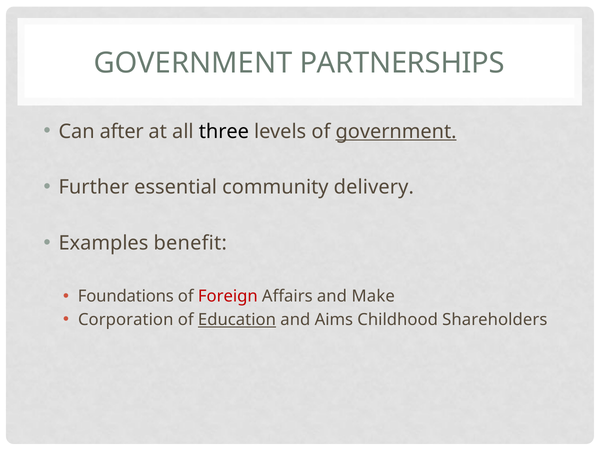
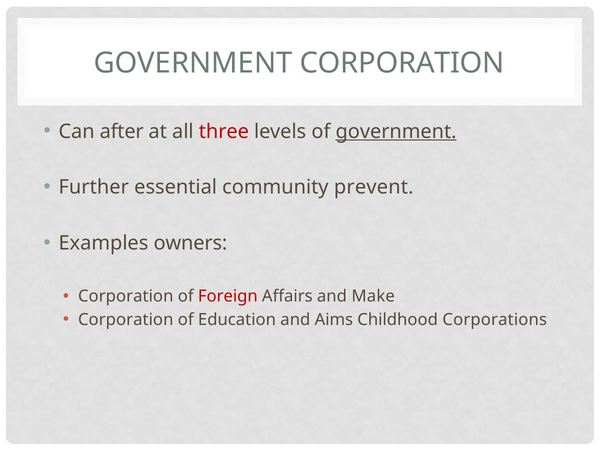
GOVERNMENT PARTNERSHIPS: PARTNERSHIPS -> CORPORATION (402, 63)
three colour: black -> red (224, 131)
delivery: delivery -> prevent (374, 187)
benefit: benefit -> owners (190, 243)
Foundations: Foundations -> Corporation (126, 296)
Education underline: present -> none (237, 320)
Shareholders: Shareholders -> Corporations (495, 320)
